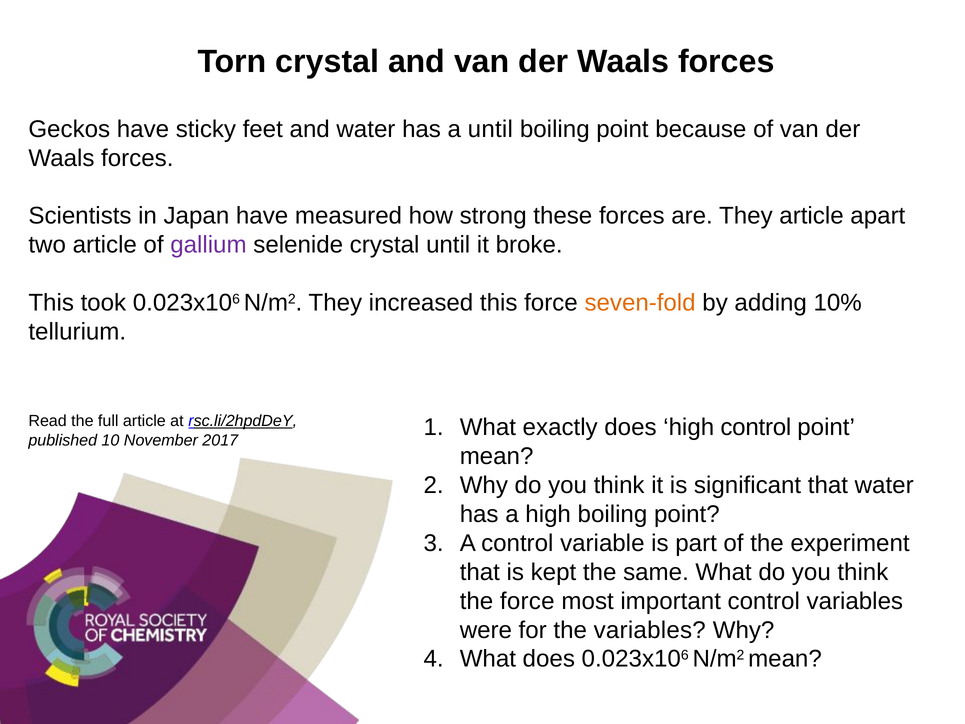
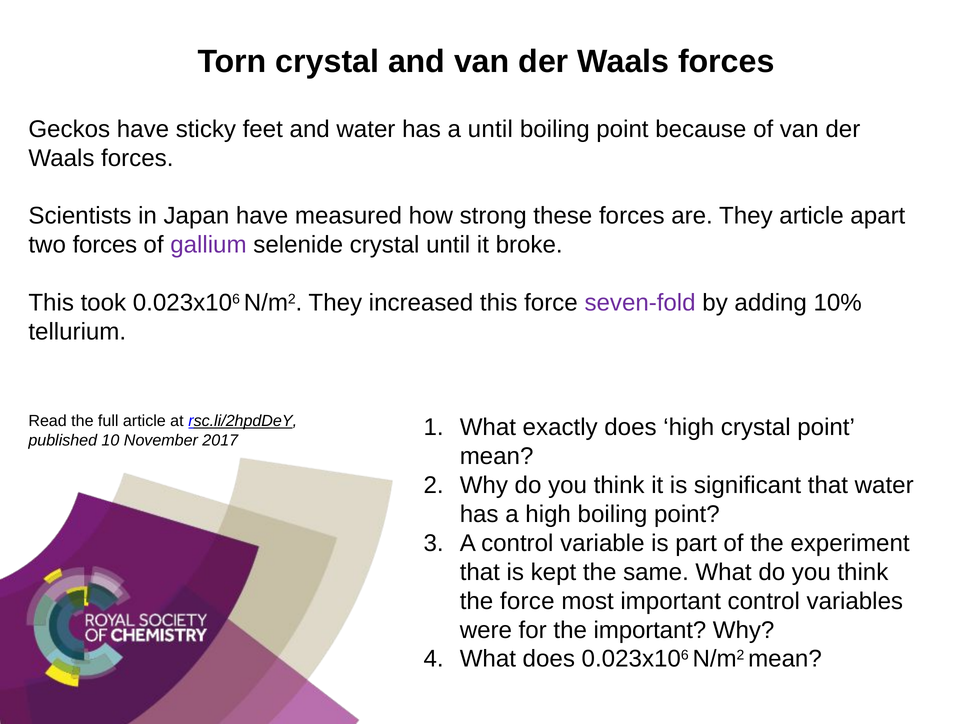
two article: article -> forces (105, 245)
seven-fold colour: orange -> purple (640, 303)
high control: control -> crystal (756, 427)
the variables: variables -> important (650, 630)
